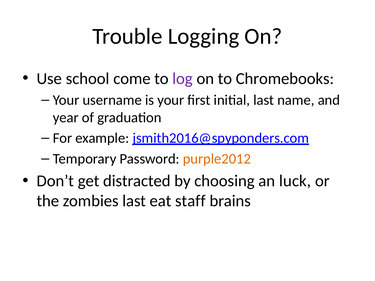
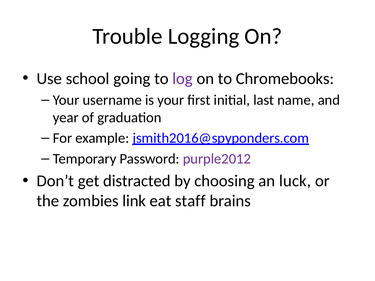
come: come -> going (132, 79)
purple2012 colour: orange -> purple (217, 159)
zombies last: last -> link (134, 201)
